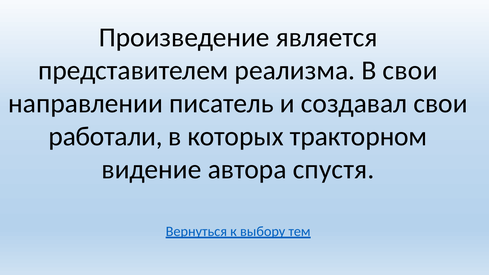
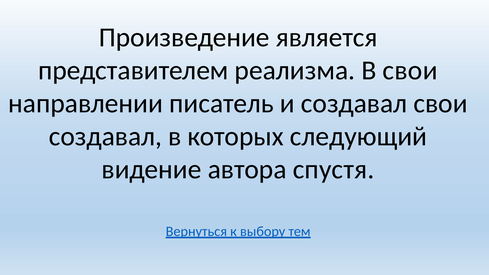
работали: работали -> создавал (105, 137)
тракторном: тракторном -> следующий (359, 137)
